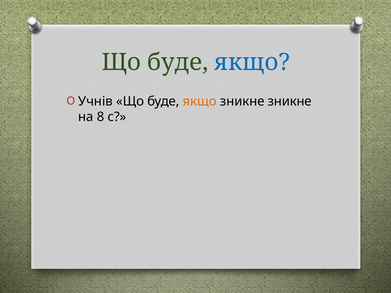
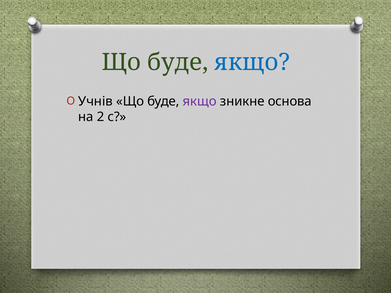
якщо colour: orange -> purple (200, 101)
зникне зникне: зникне -> основа (290, 101)
8: 8 -> 2 (101, 117)
